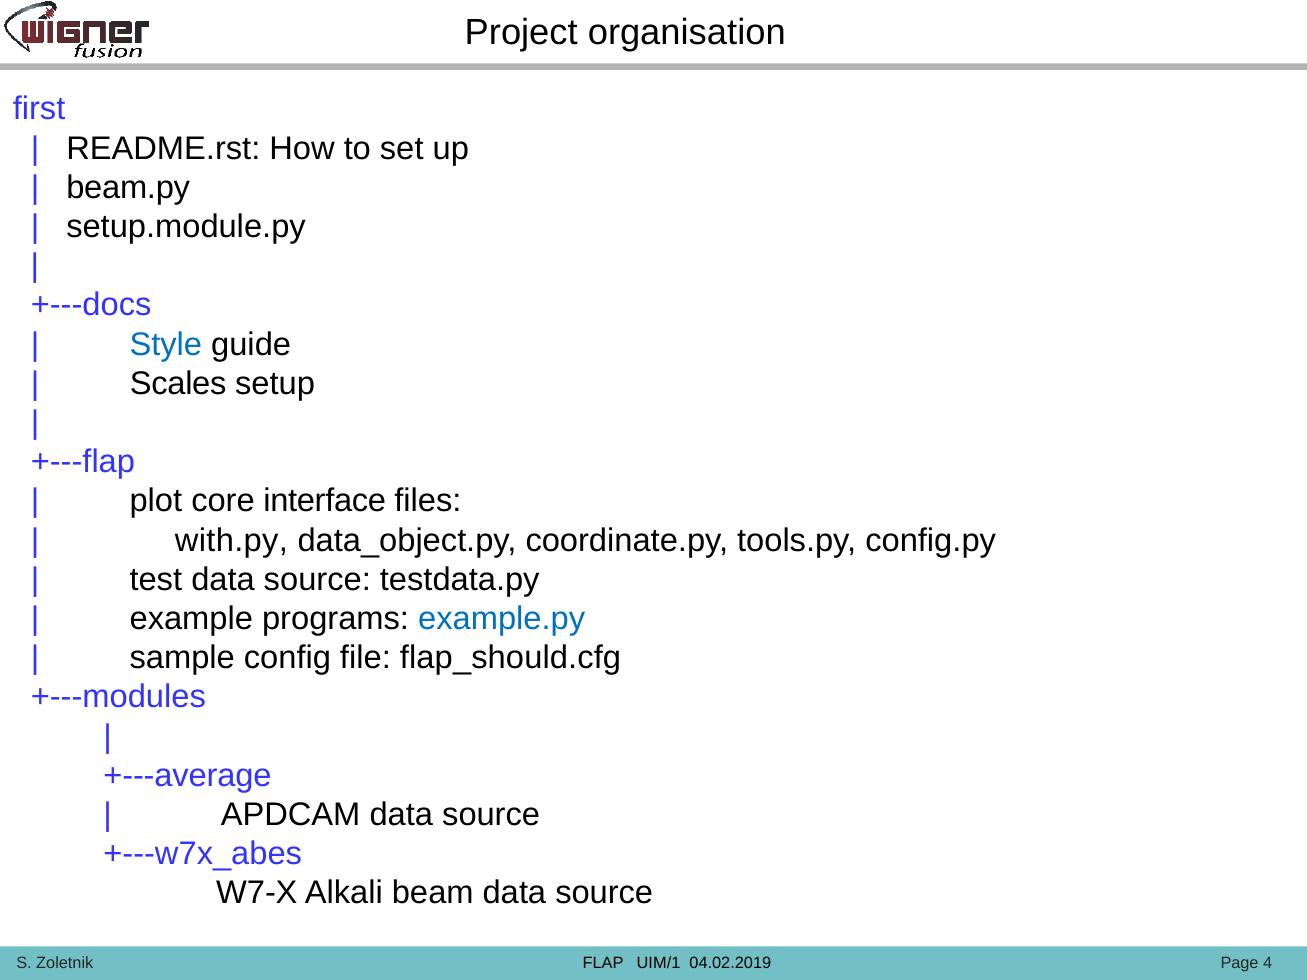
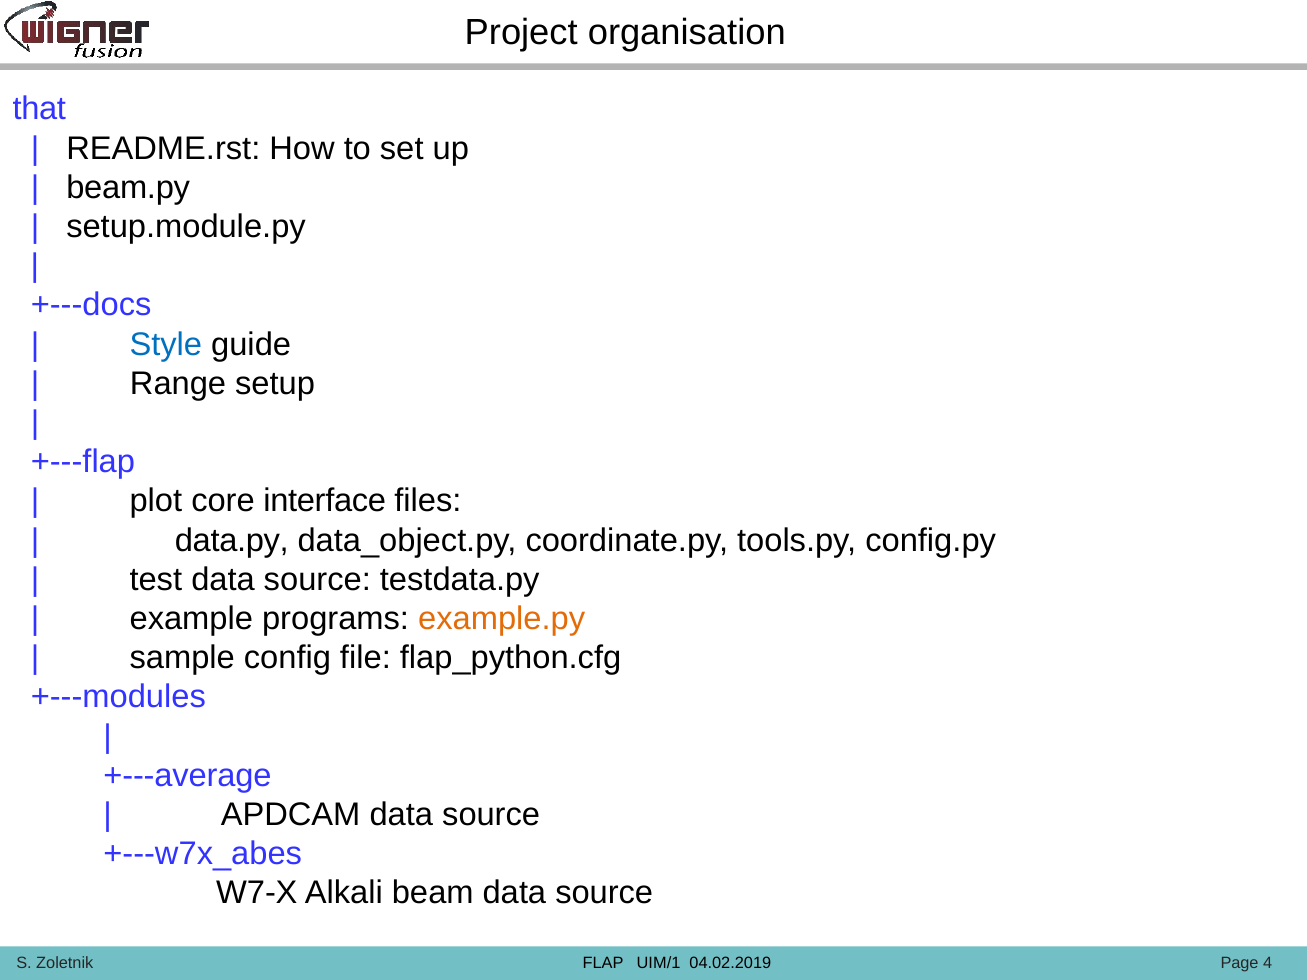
first: first -> that (39, 109)
Scales: Scales -> Range (178, 384)
with.py: with.py -> data.py (232, 541)
example.py colour: blue -> orange (502, 619)
flap_should.cfg: flap_should.cfg -> flap_python.cfg (511, 658)
